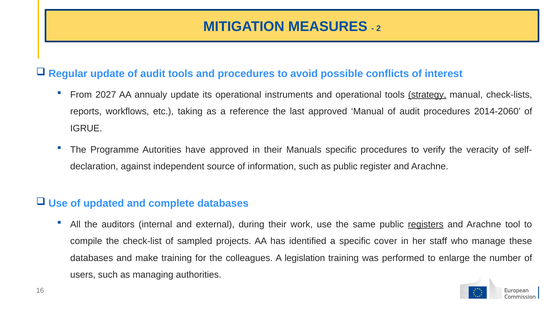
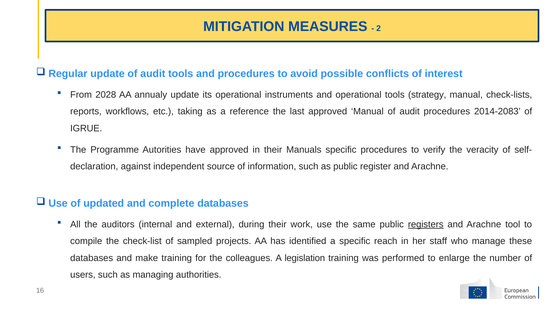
2027: 2027 -> 2028 (106, 95)
strategy underline: present -> none (427, 95)
2014-2060: 2014-2060 -> 2014-2083 (497, 111)
cover: cover -> reach (386, 241)
